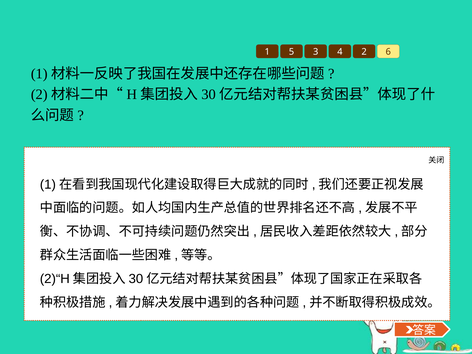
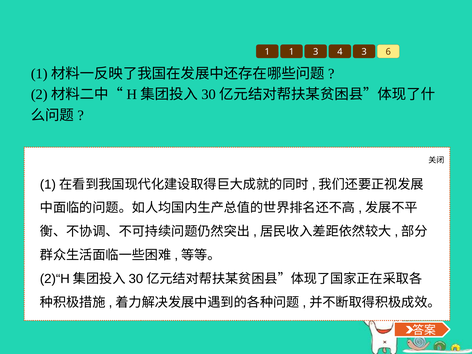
1 5: 5 -> 1 (291, 52)
4 2: 2 -> 3 (364, 52)
